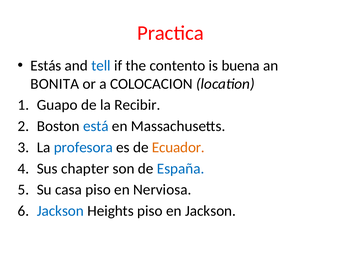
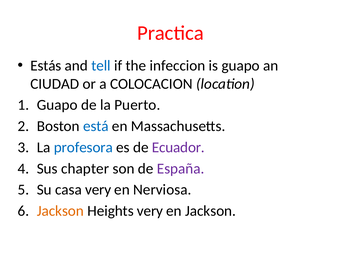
contento: contento -> infeccion (177, 66)
is buena: buena -> guapo (241, 66)
BONITA: BONITA -> CIUDAD (55, 84)
Recibir: Recibir -> Puerto (137, 105)
Ecuador colour: orange -> purple (178, 148)
España colour: blue -> purple (181, 169)
casa piso: piso -> very (98, 190)
Jackson colour: blue -> orange (60, 212)
Heights piso: piso -> very (150, 212)
